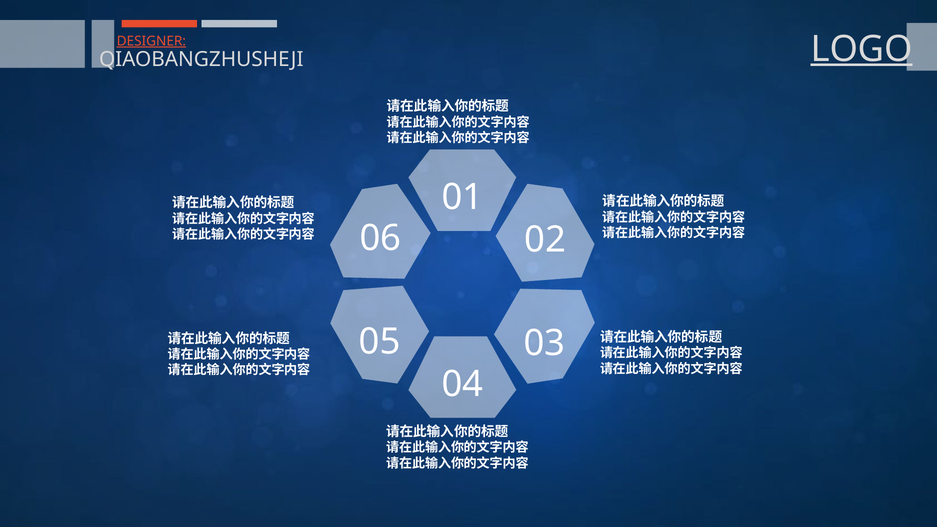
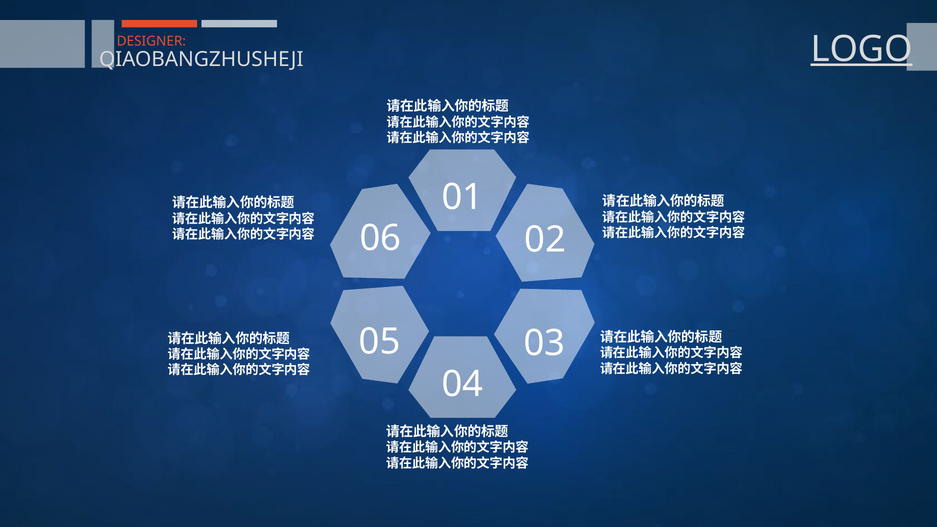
DESIGNER underline: present -> none (151, 41)
